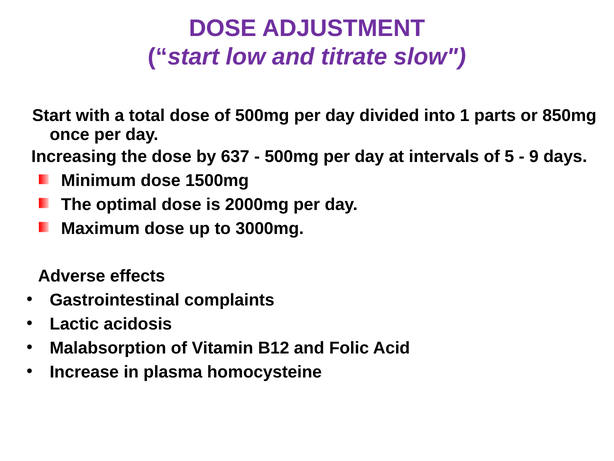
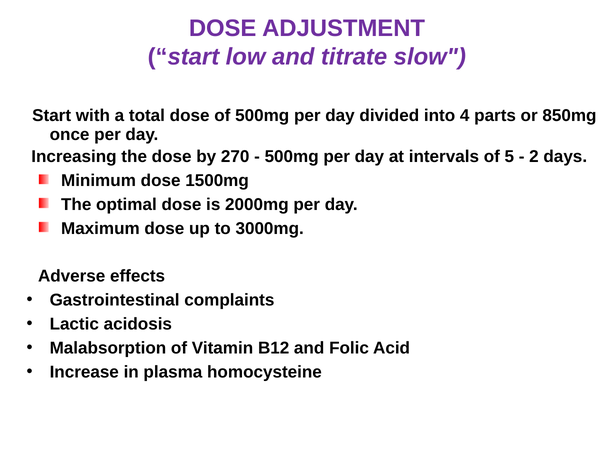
1: 1 -> 4 (465, 115)
637: 637 -> 270 (235, 156)
9: 9 -> 2 (534, 156)
